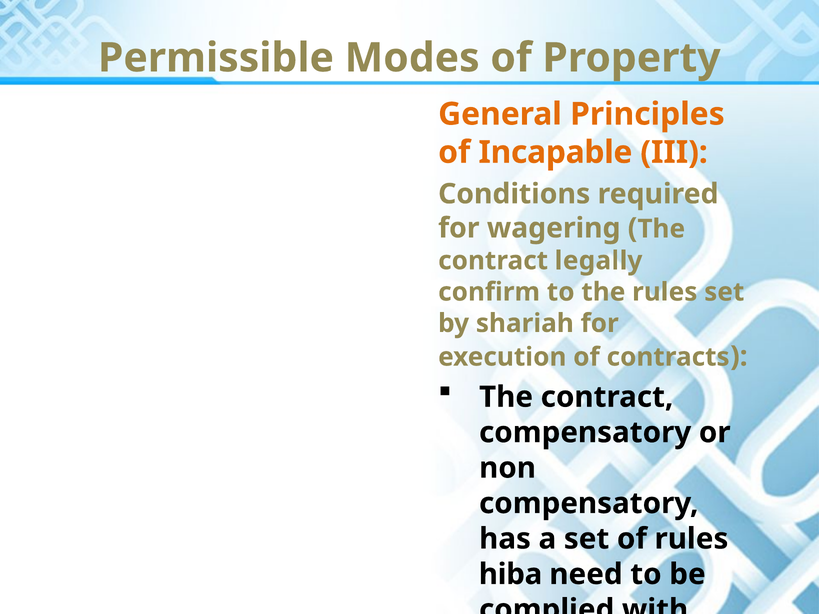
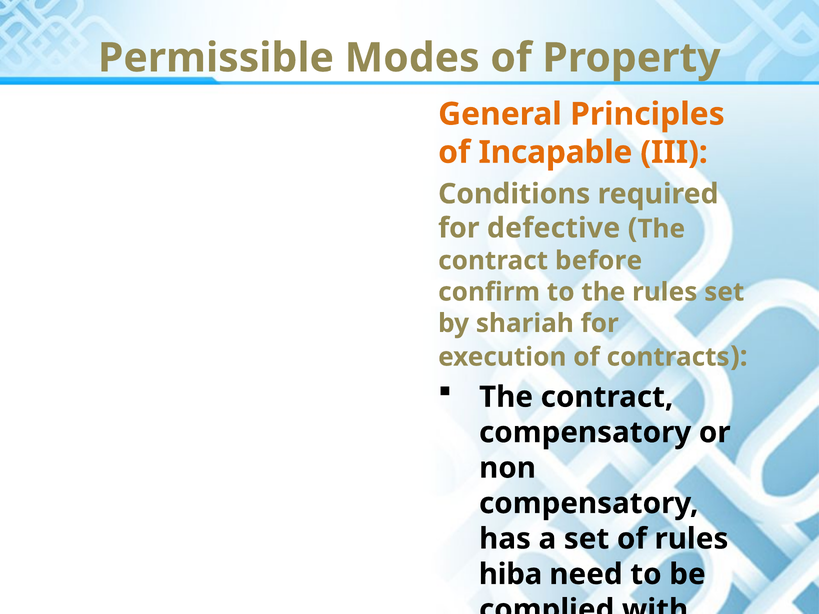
wagering: wagering -> defective (554, 228)
legally: legally -> before (599, 261)
